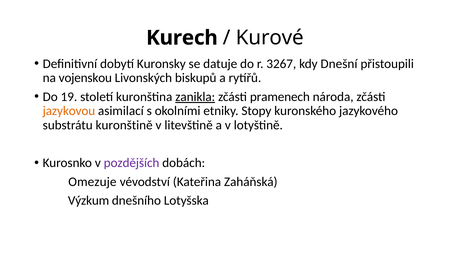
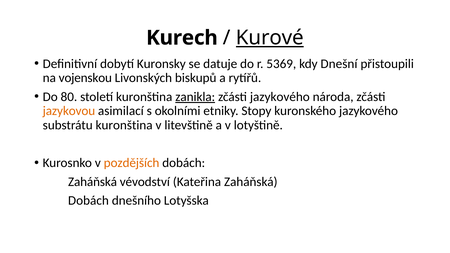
Kurové underline: none -> present (270, 38)
3267: 3267 -> 5369 (281, 64)
19: 19 -> 80 (69, 97)
zčásti pramenech: pramenech -> jazykového (280, 97)
substrátu kuronštině: kuronštině -> kuronština (124, 125)
pozdějších colour: purple -> orange (132, 163)
Omezuje: Omezuje -> Zaháňská (93, 182)
Výzkum: Výzkum -> Dobách (88, 201)
